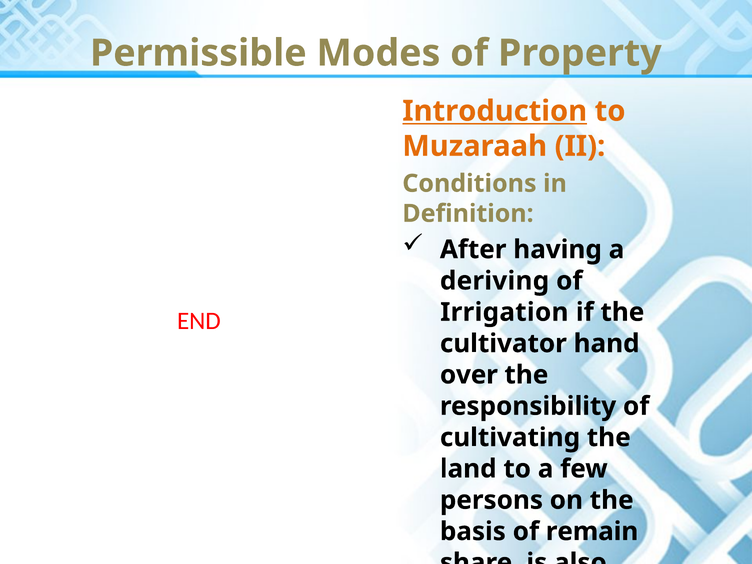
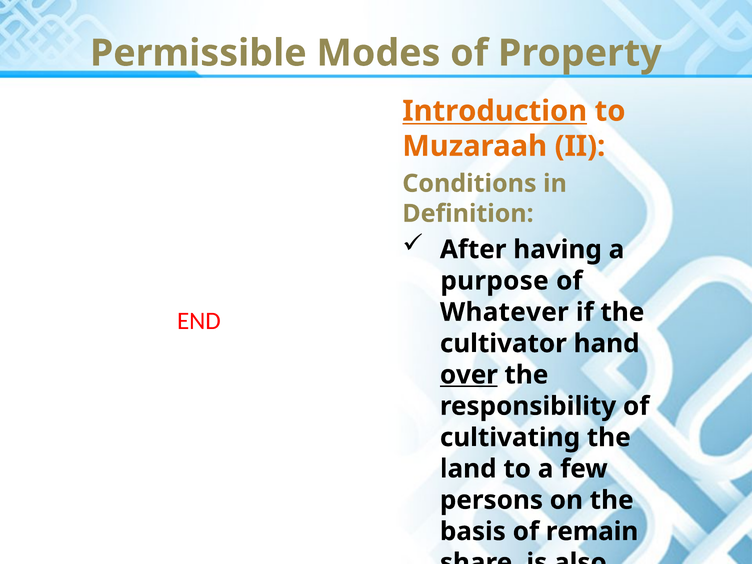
deriving: deriving -> purpose (495, 281)
Irrigation: Irrigation -> Whatever (504, 312)
over underline: none -> present (469, 375)
